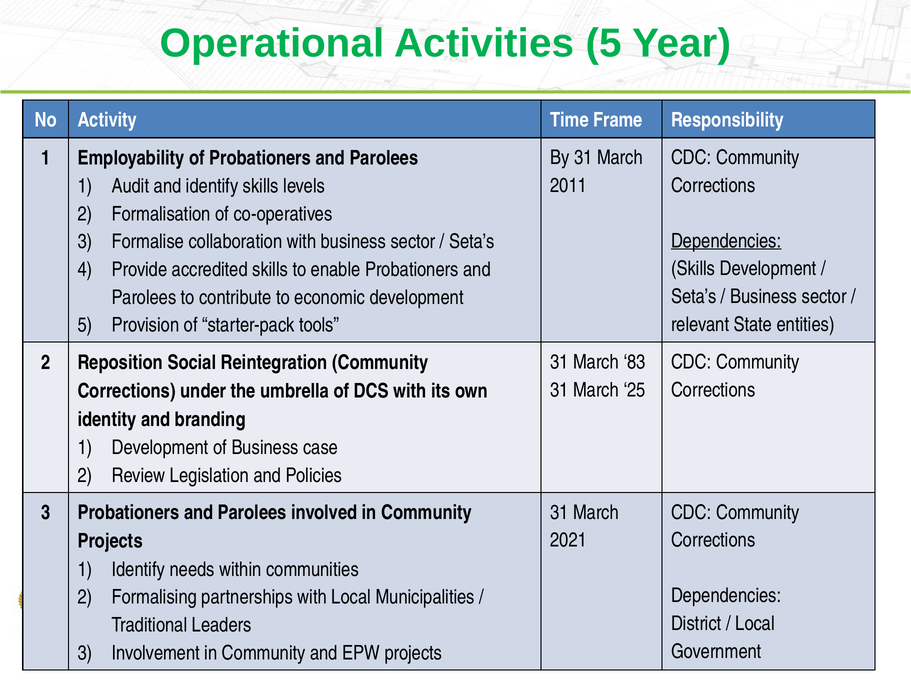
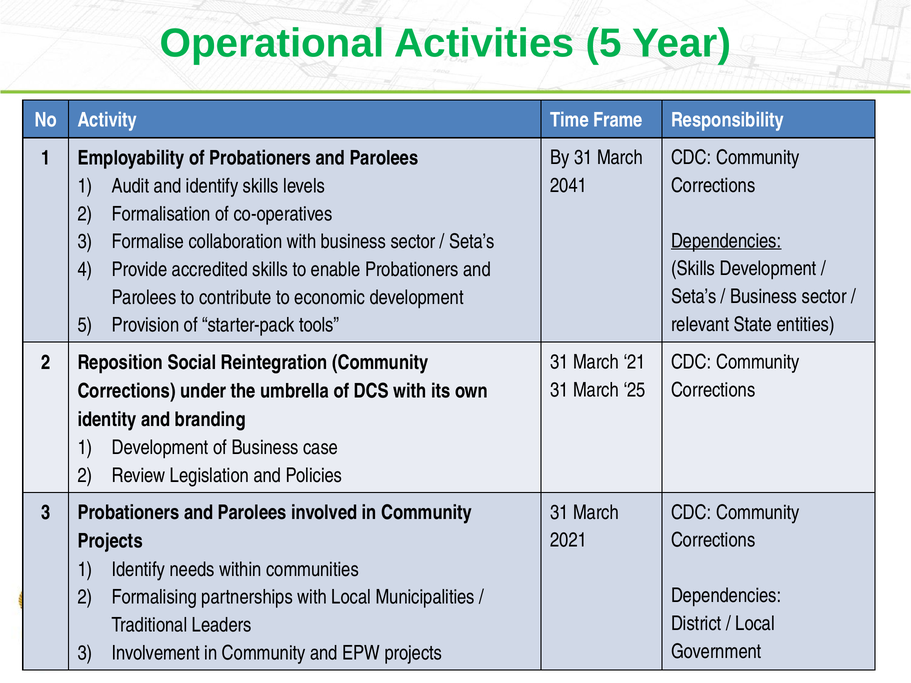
2011: 2011 -> 2041 (569, 186)
83: 83 -> 21 (635, 362)
